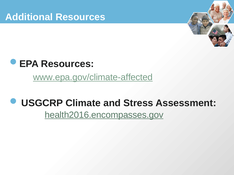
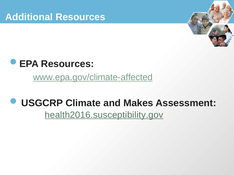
Stress: Stress -> Makes (138, 103)
health2016.encompasses.gov: health2016.encompasses.gov -> health2016.susceptibility.gov (104, 115)
